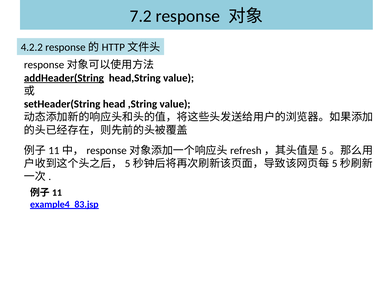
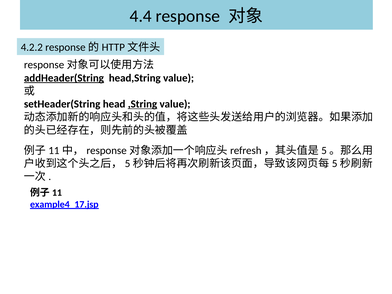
7.2: 7.2 -> 4.4 (141, 16)
,String underline: none -> present (142, 104)
example4_83.jsp: example4_83.jsp -> example4_17.jsp (64, 204)
